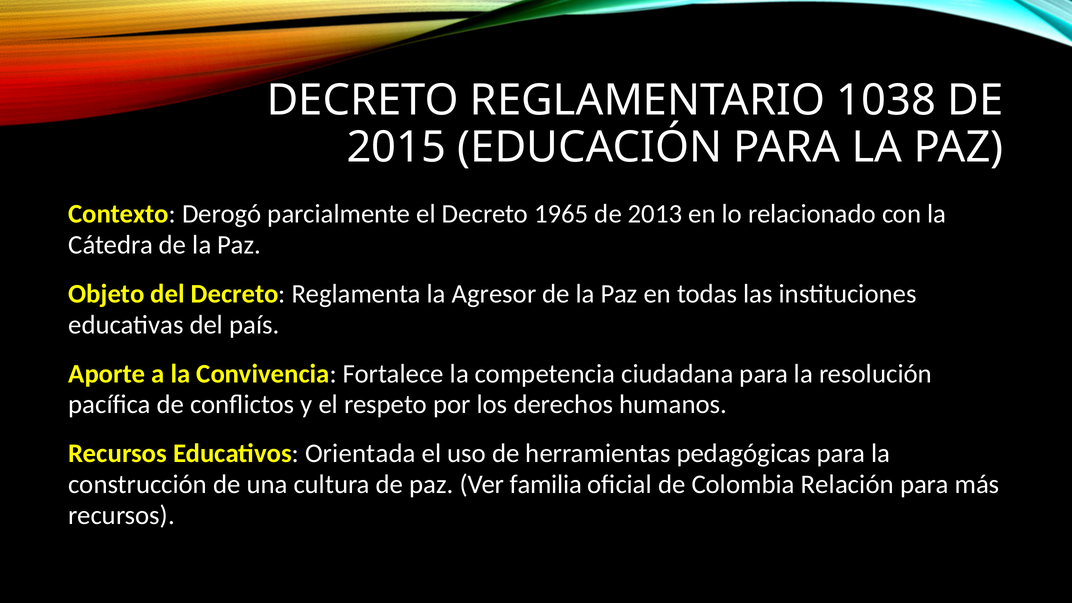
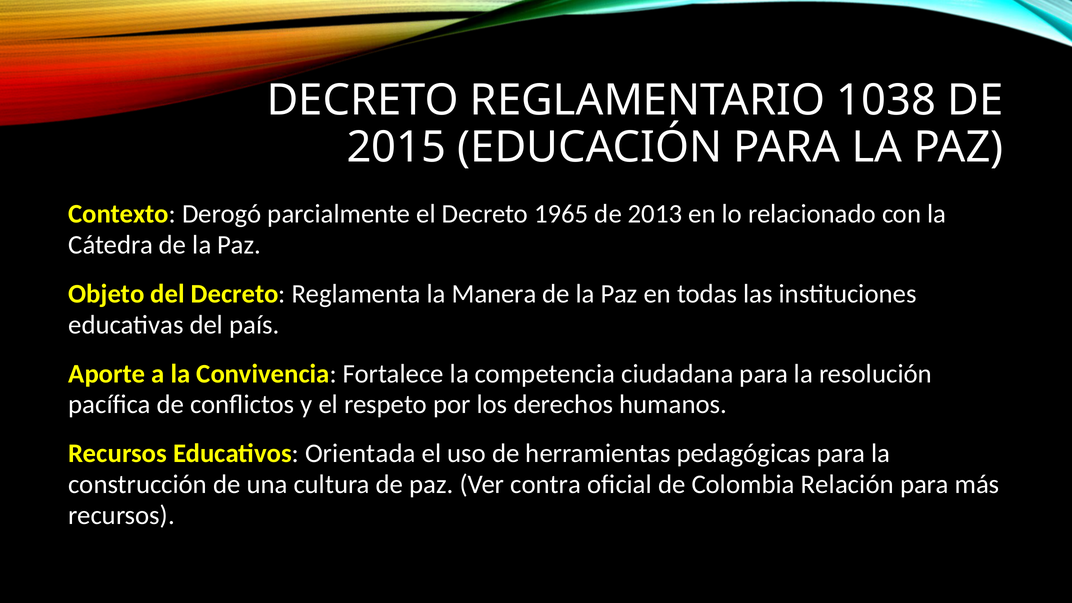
Agresor: Agresor -> Manera (494, 294)
familia: familia -> contra (546, 485)
